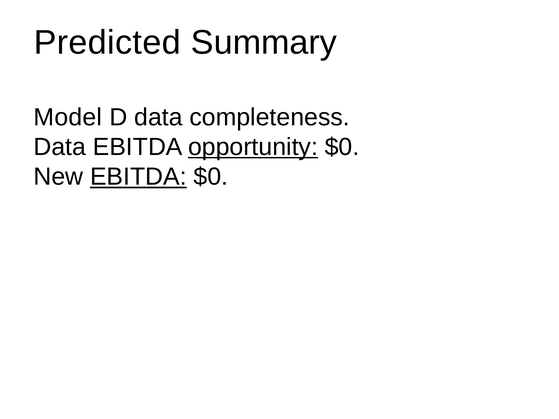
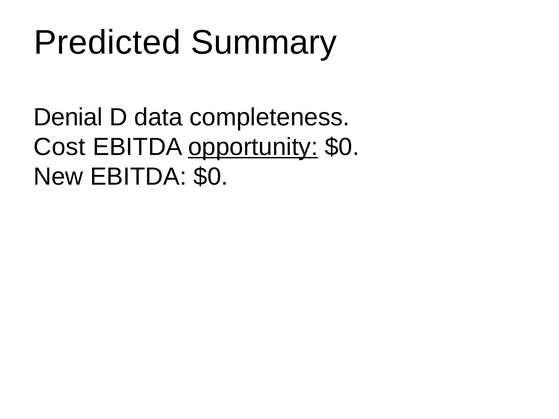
Model: Model -> Denial (68, 117)
Data: Data -> Cost (60, 147)
EBITDA underline: present -> none (138, 177)
